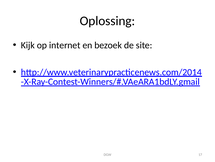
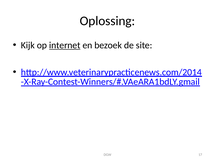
internet underline: none -> present (65, 45)
